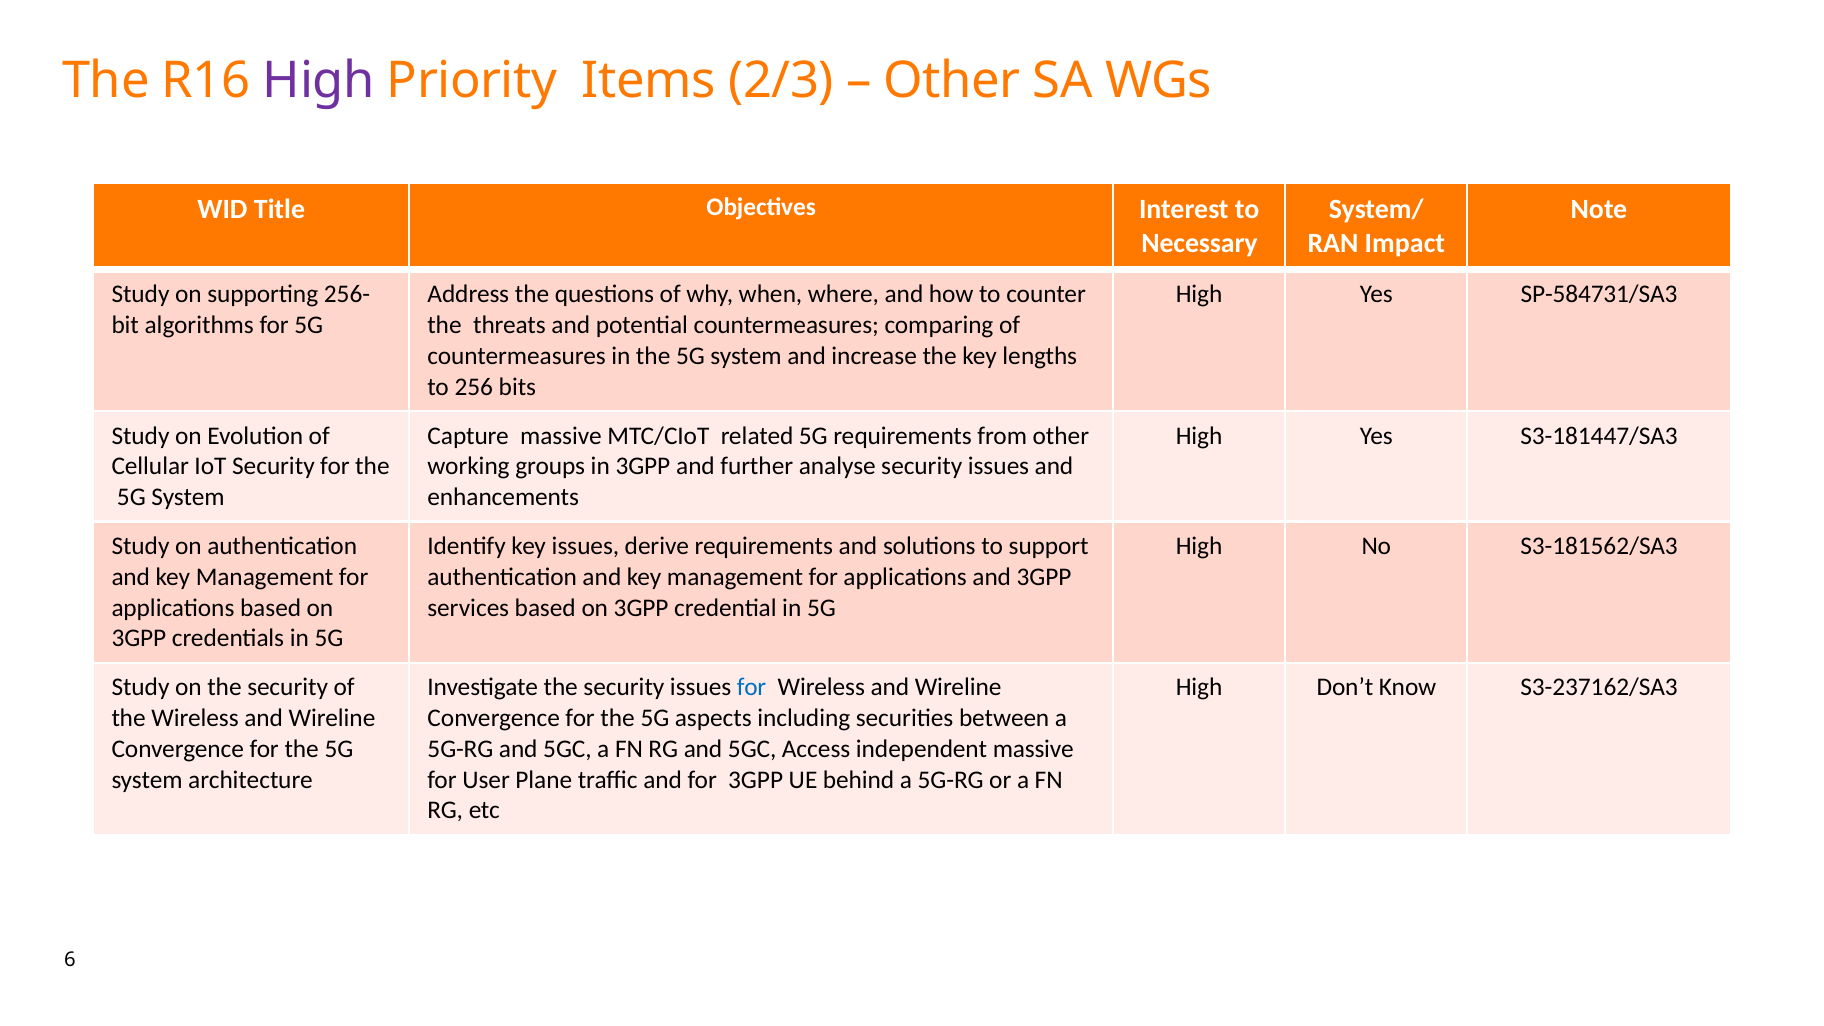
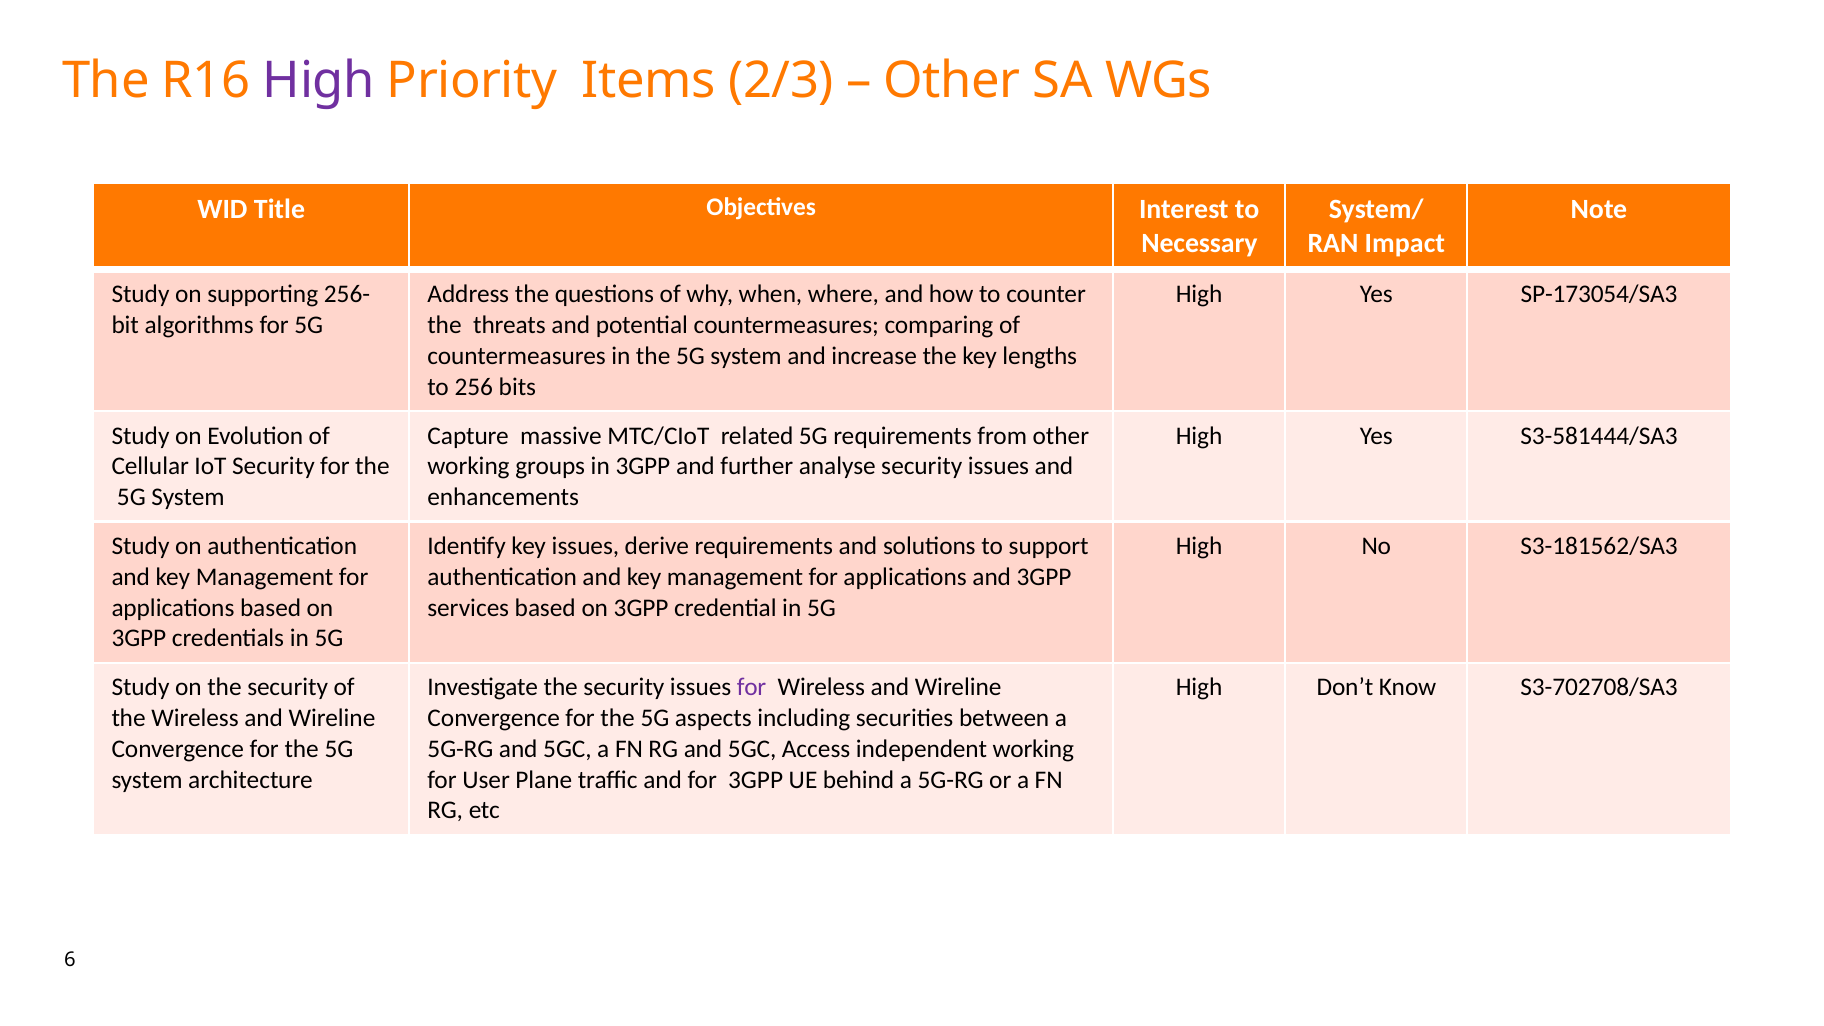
SP-584731/SA3: SP-584731/SA3 -> SP-173054/SA3 (1599, 294)
S3-181447/SA3: S3-181447/SA3 -> S3-581444/SA3 (1599, 436)
for colour: blue -> purple (752, 687)
S3-237162/SA3: S3-237162/SA3 -> S3-702708/SA3 (1599, 687)
independent massive: massive -> working (1033, 749)
